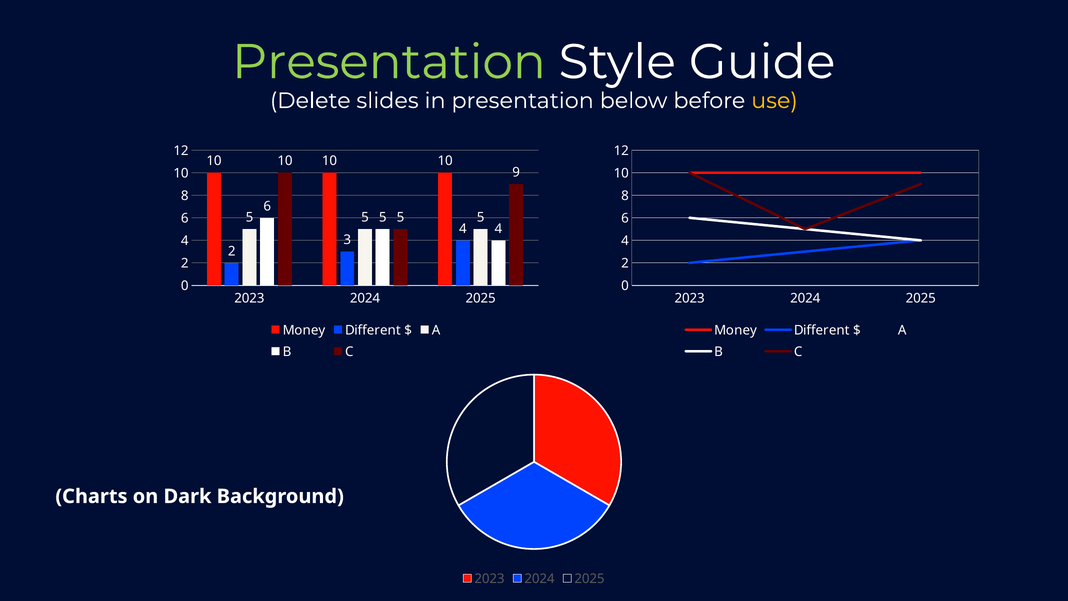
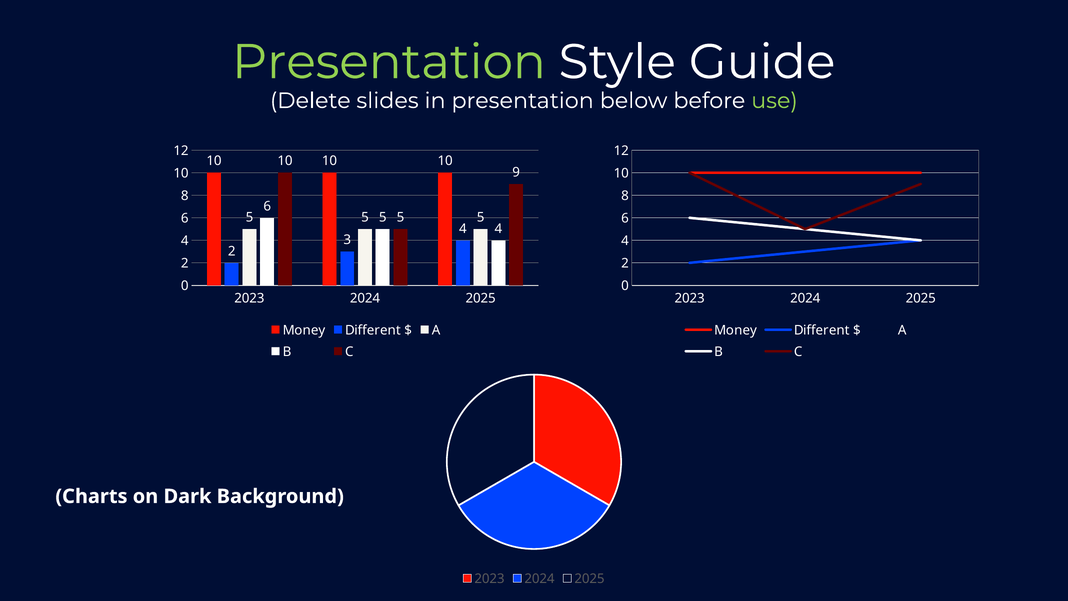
use colour: yellow -> light green (774, 101)
